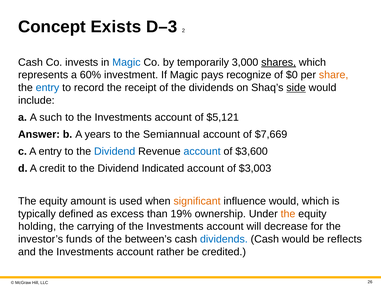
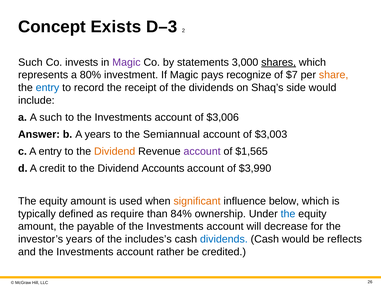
Cash: Cash -> Such (30, 62)
Magic colour: blue -> purple (126, 62)
temporarily: temporarily -> statements (203, 62)
60%: 60% -> 80% (90, 75)
$0: $0 -> $7 (292, 75)
side underline: present -> none (296, 88)
$5,121: $5,121 -> $3,006 (223, 117)
$7,669: $7,669 -> $3,003 (271, 134)
Dividend colour: blue -> orange (115, 151)
account colour: blue -> purple (202, 151)
$3,600: $3,600 -> $1,565 (252, 151)
Indicated: Indicated -> Accounts (163, 168)
$3,003: $3,003 -> $3,990 (255, 168)
influence would: would -> below (284, 201)
excess: excess -> require (127, 214)
19%: 19% -> 84% (181, 214)
the colour: orange -> blue (288, 214)
holding: holding -> amount (37, 226)
carrying: carrying -> payable (96, 226)
investor’s funds: funds -> years (79, 239)
between’s: between’s -> includes’s (148, 239)
